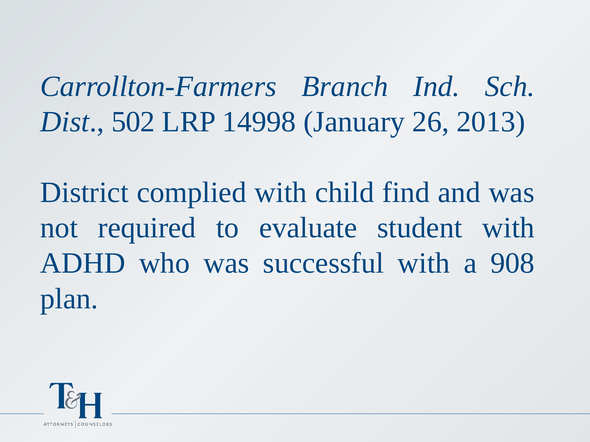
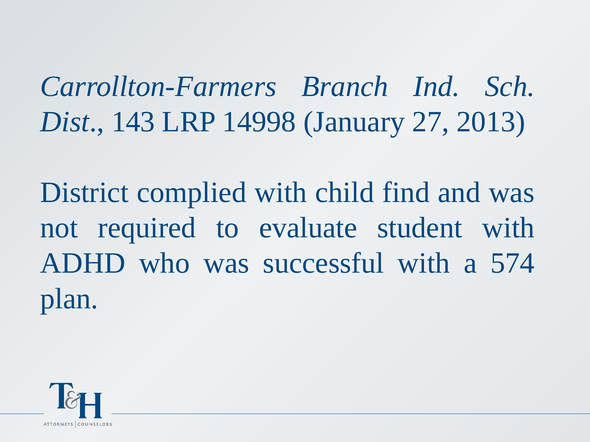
502: 502 -> 143 (133, 122)
26: 26 -> 27 (431, 122)
908: 908 -> 574 (513, 264)
